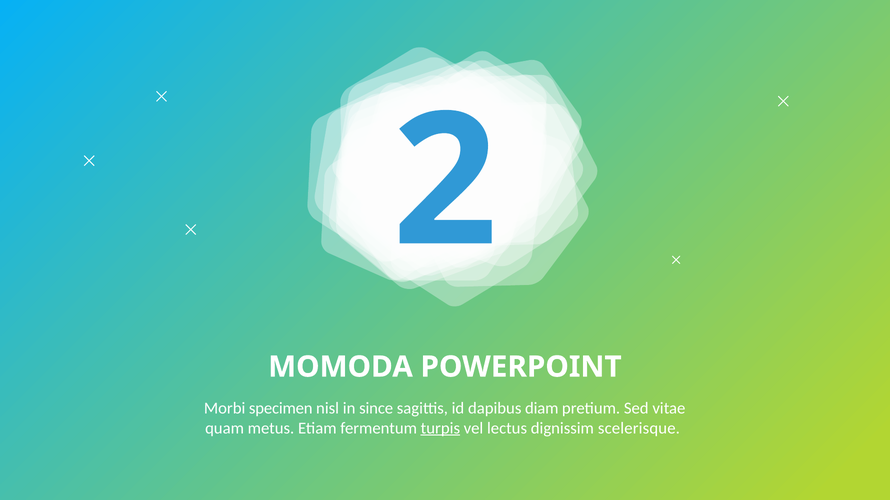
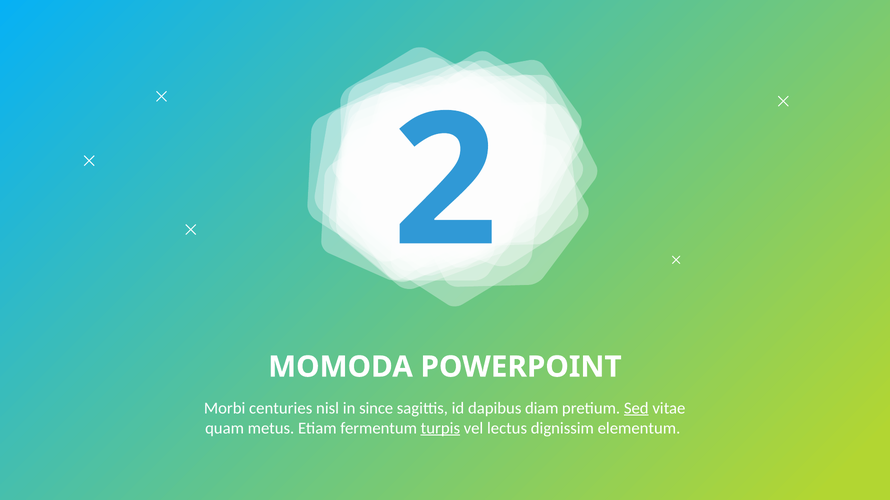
specimen: specimen -> centuries (281, 409)
Sed underline: none -> present (636, 409)
scelerisque: scelerisque -> elementum (639, 429)
